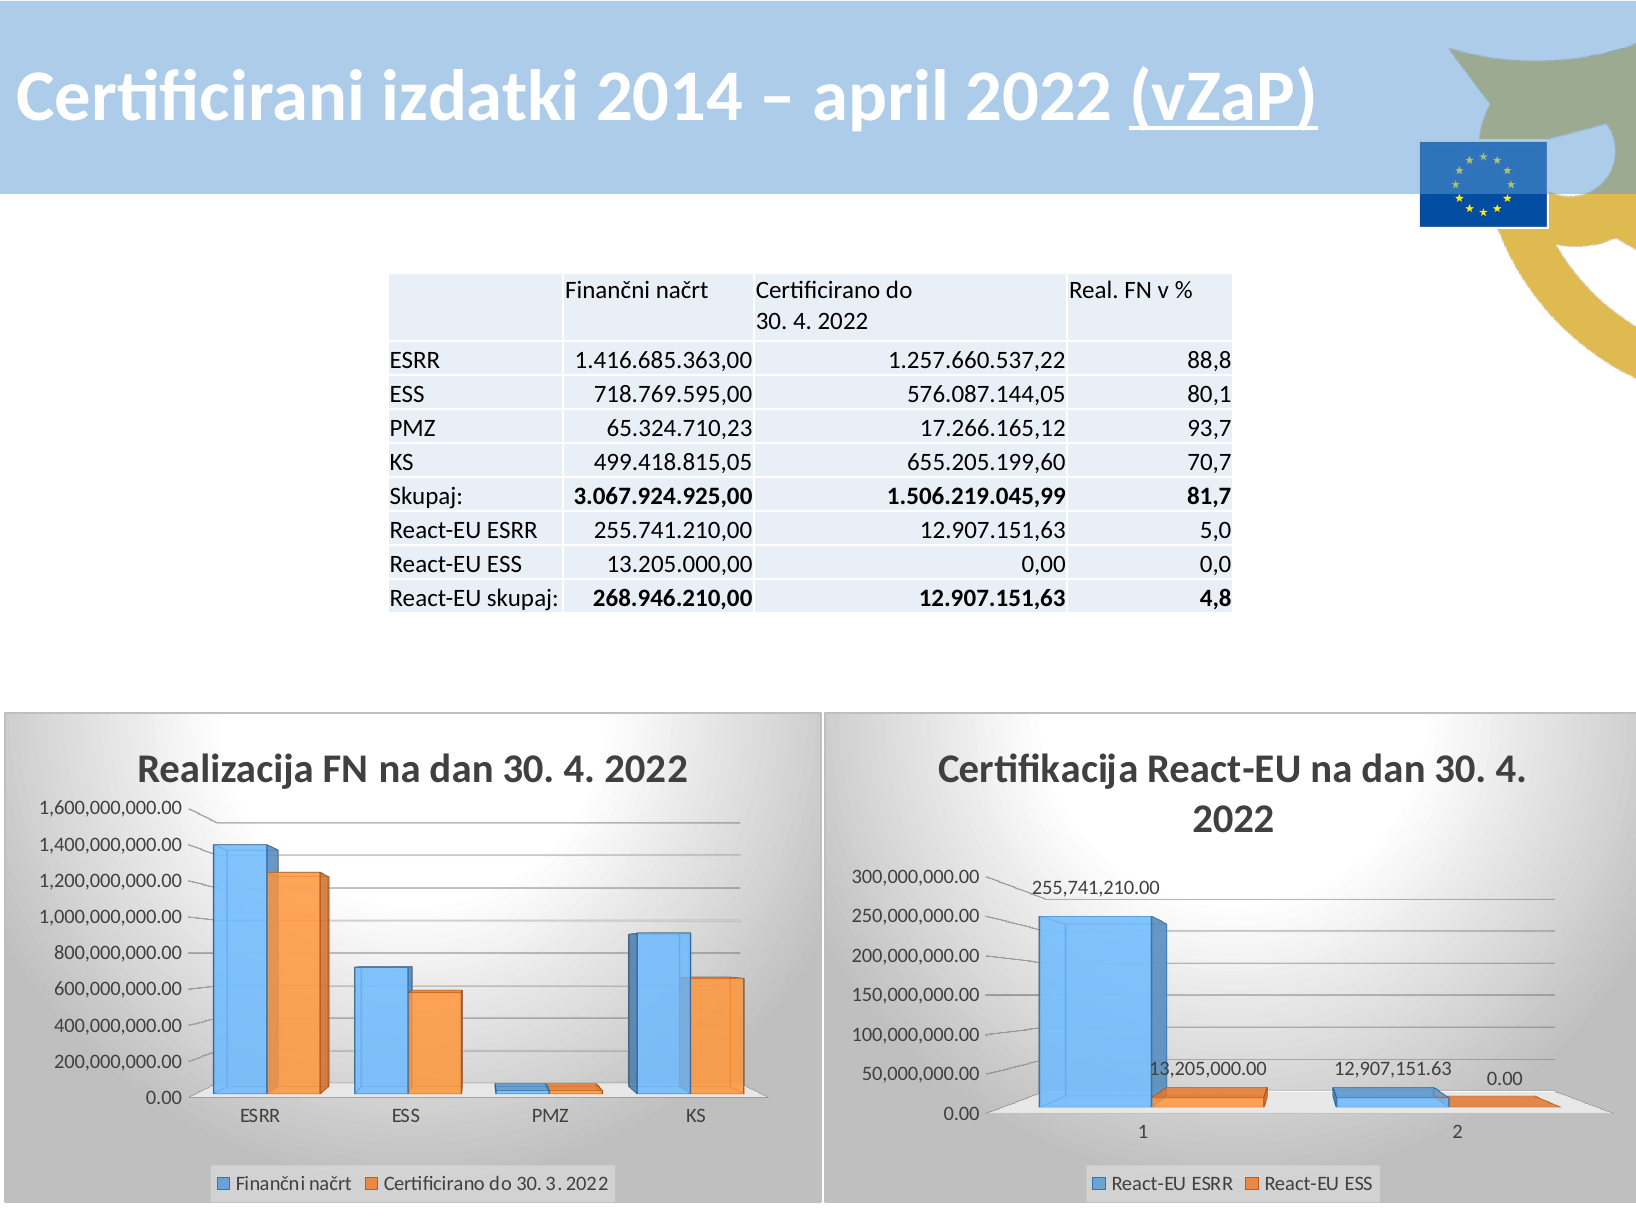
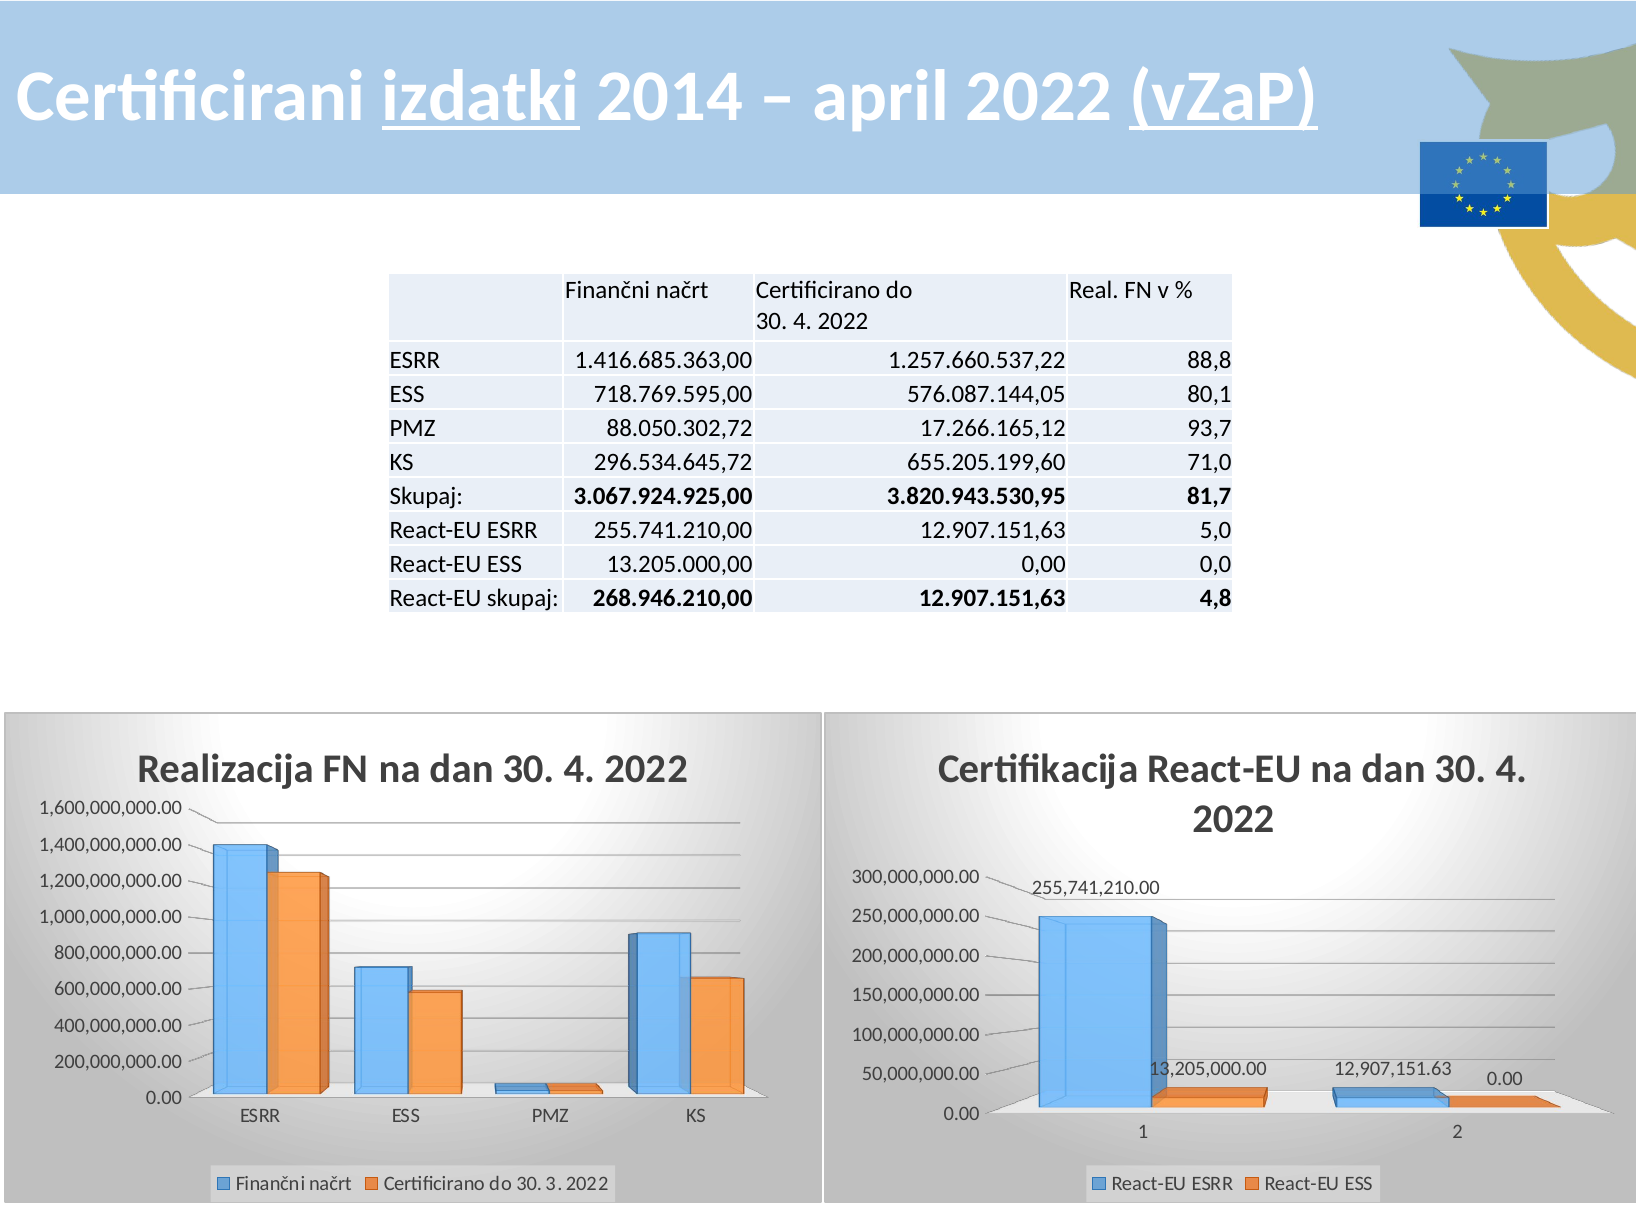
izdatki underline: none -> present (481, 97)
65.324.710,23: 65.324.710,23 -> 88.050.302,72 (680, 428)
499.418.815,05: 499.418.815,05 -> 296.534.645,72 (673, 462)
70,7: 70,7 -> 71,0 (1209, 462)
1.506.219.045,99: 1.506.219.045,99 -> 3.820.943.530,95 (976, 496)
